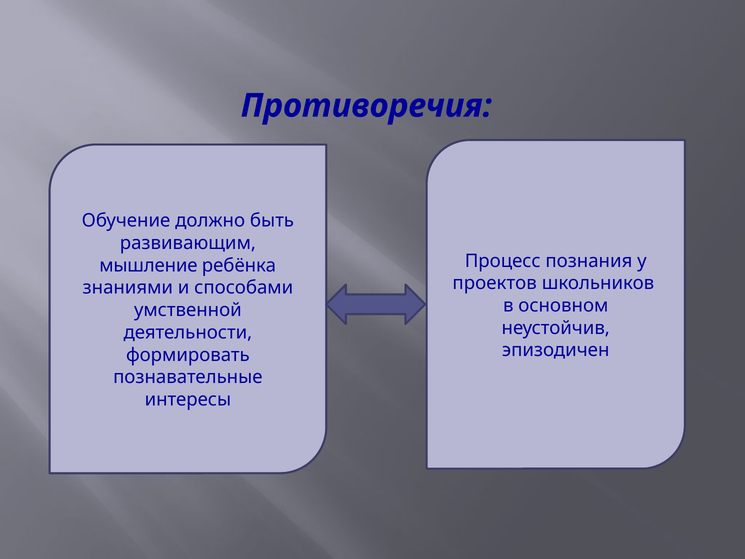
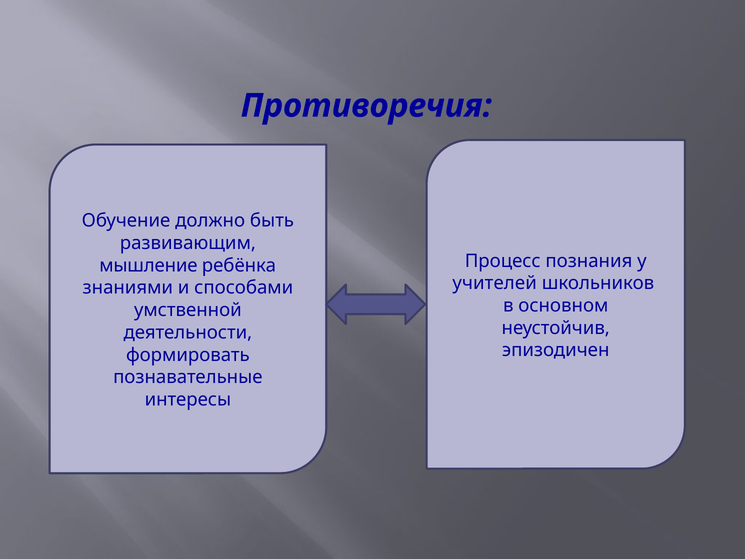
проектов: проектов -> учителей (495, 283)
